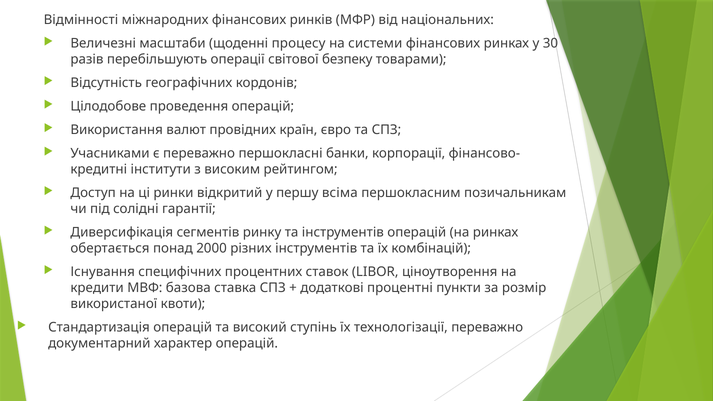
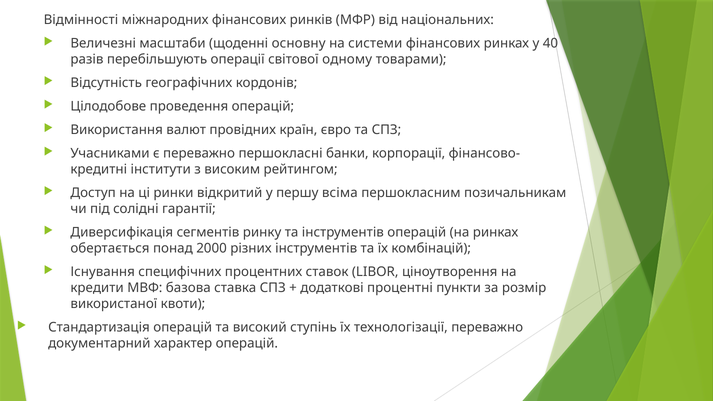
процесу: процесу -> основну (299, 44)
30: 30 -> 40 (550, 44)
безпеку: безпеку -> одному (347, 60)
